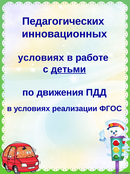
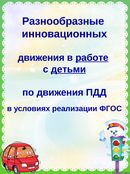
Педагогических: Педагогических -> Разнообразные (63, 21)
условиях: условиях -> движения (41, 57)
работе underline: none -> present (92, 57)
